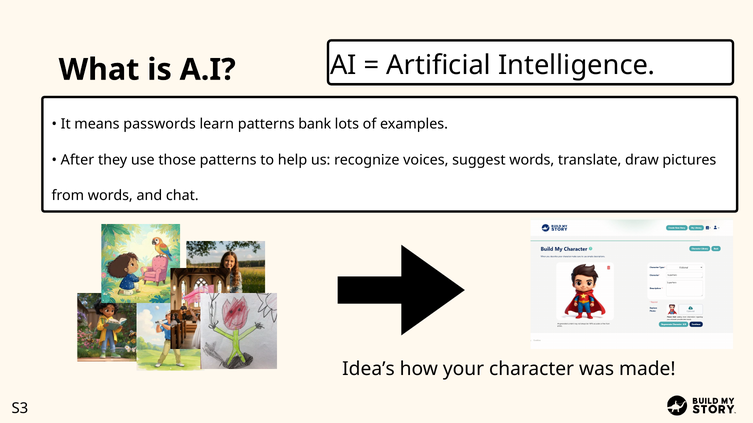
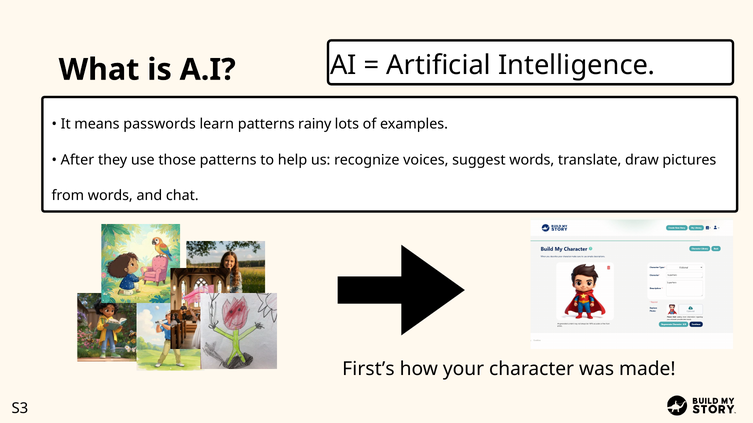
bank: bank -> rainy (315, 124)
Idea’s: Idea’s -> First’s (368, 369)
